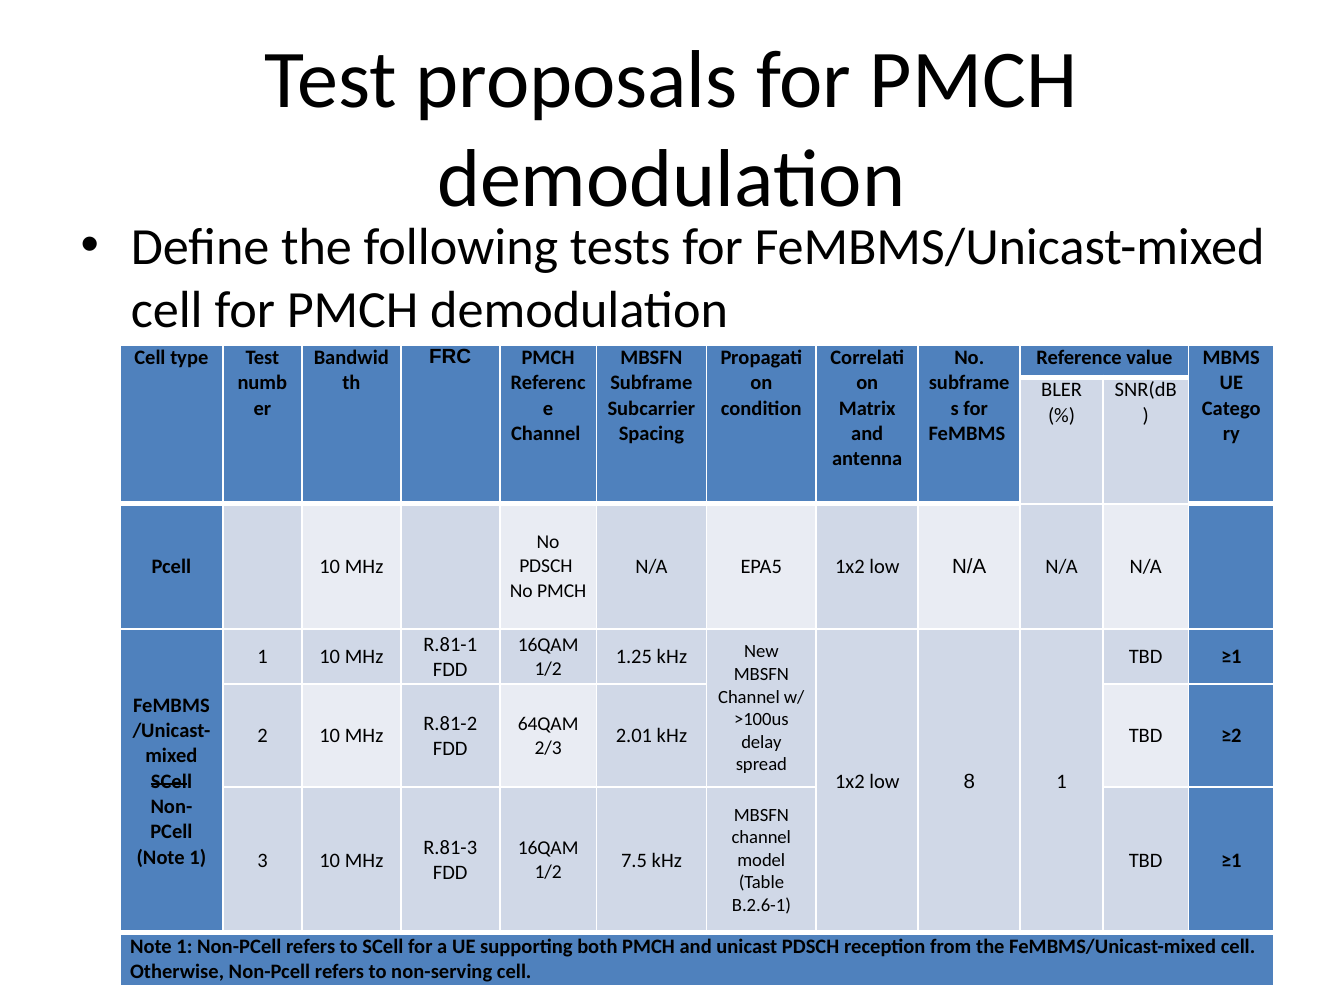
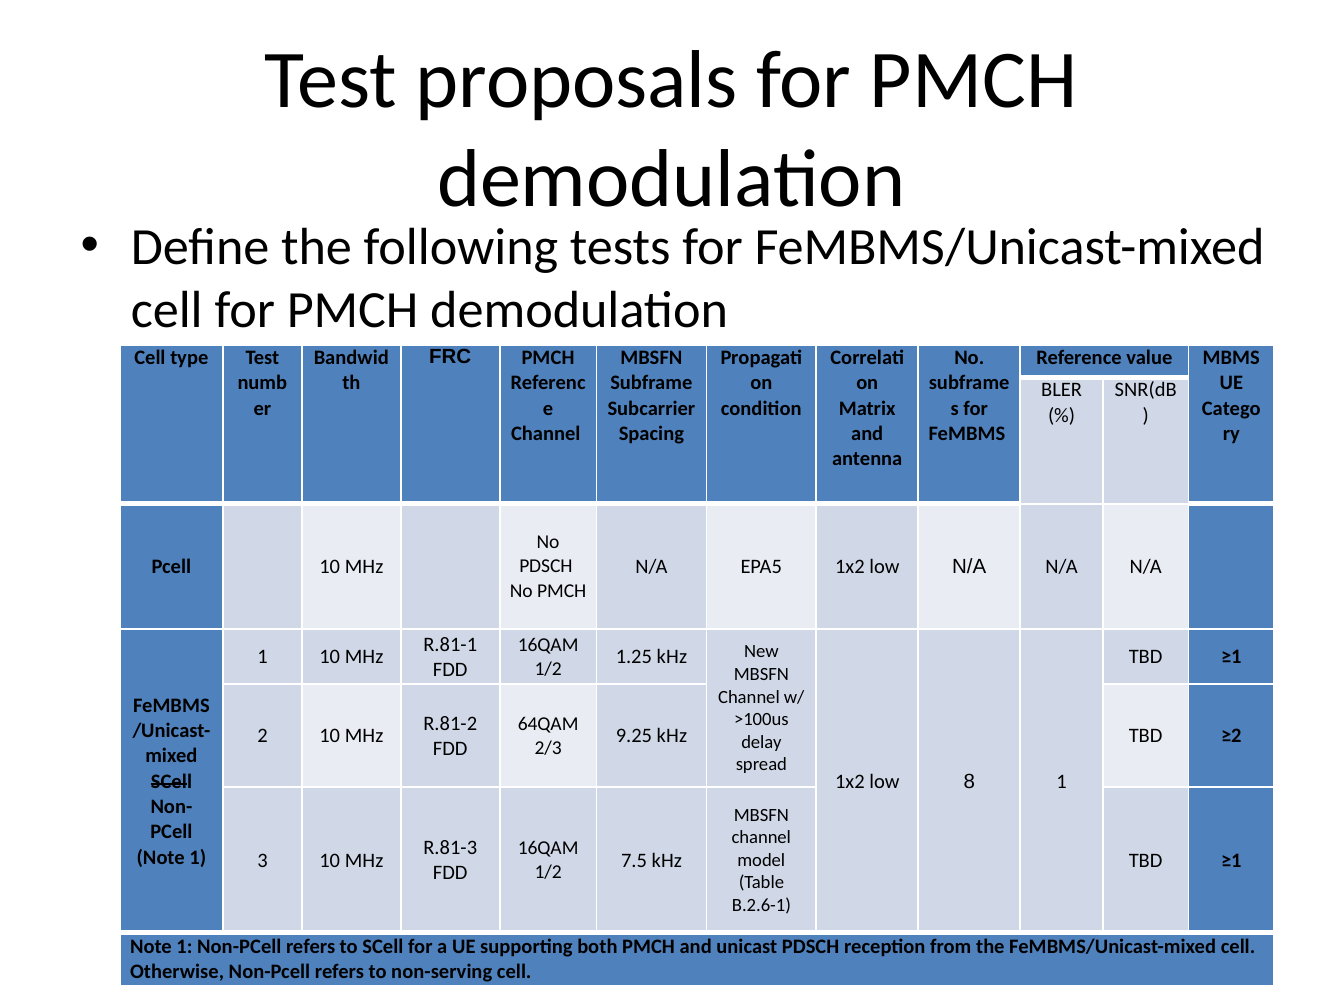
2.01: 2.01 -> 9.25 (634, 736)
